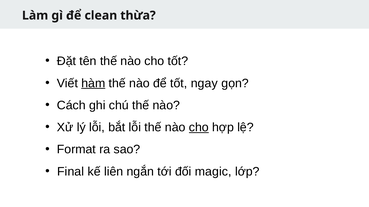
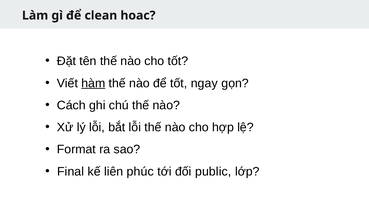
thừa: thừa -> hoac (138, 16)
cho underline: present -> none (199, 128)
ngắn: ngắn -> phúc (140, 172)
magic: magic -> public (213, 172)
